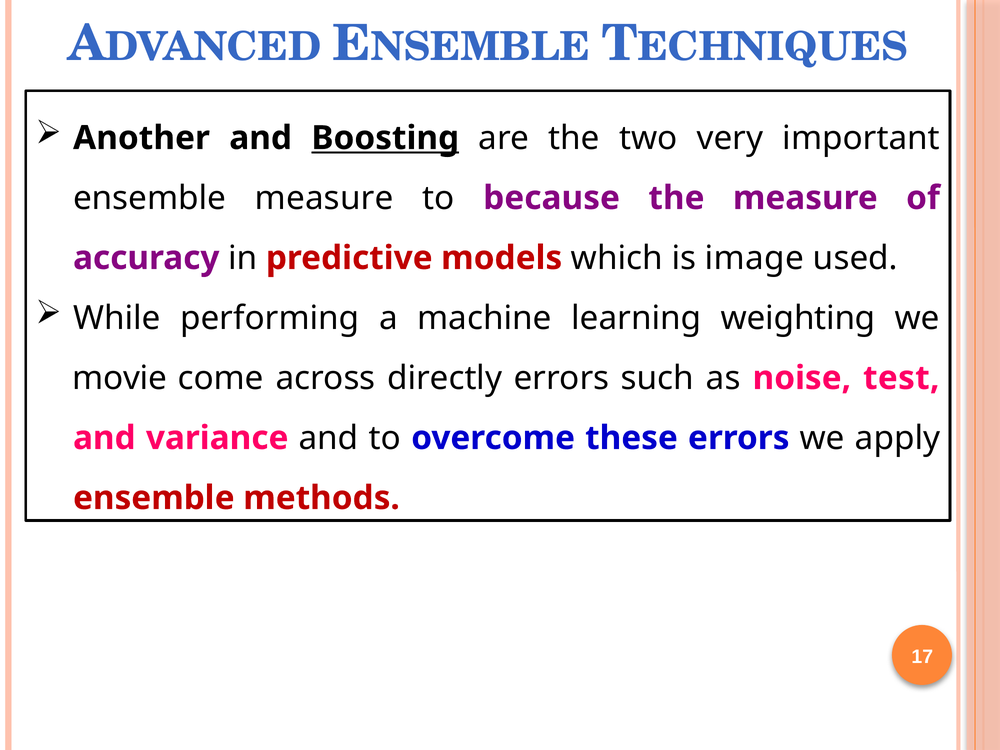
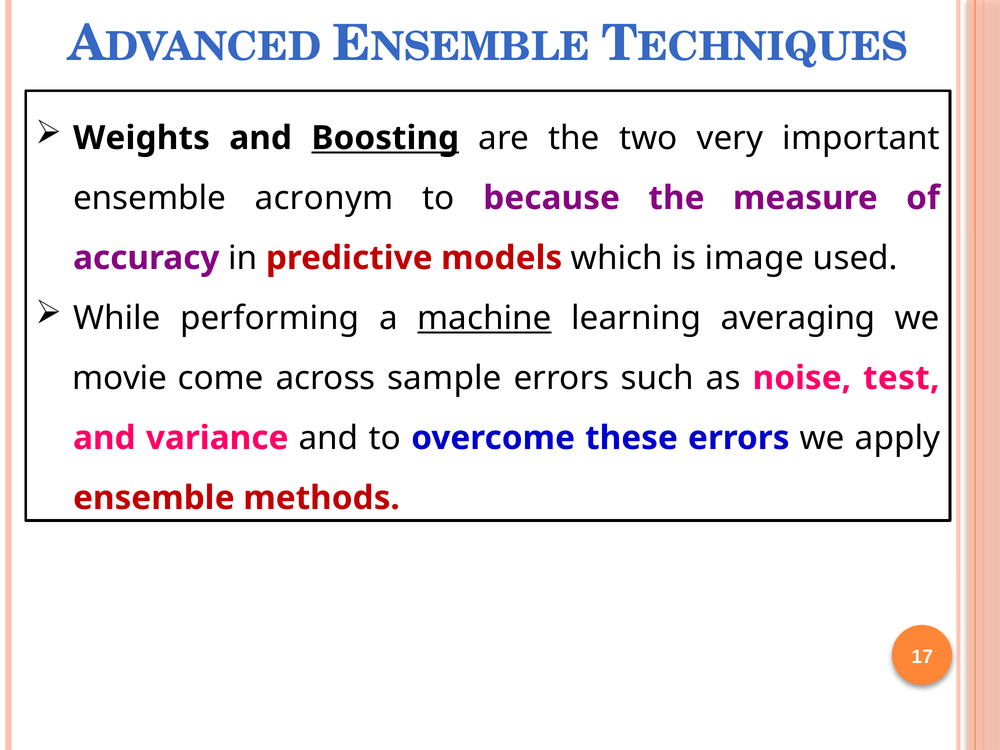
Another: Another -> Weights (141, 138)
ensemble measure: measure -> acronym (324, 198)
machine underline: none -> present (485, 318)
weighting: weighting -> averaging (798, 318)
directly: directly -> sample (444, 378)
